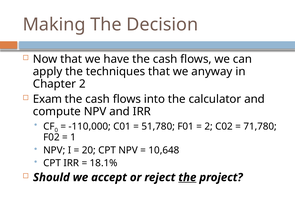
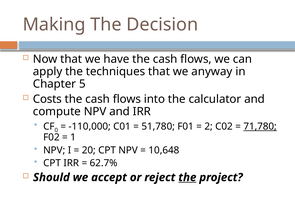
Chapter 2: 2 -> 5 (82, 84)
Exam: Exam -> Costs (47, 99)
71,780 underline: none -> present (260, 127)
18.1%: 18.1% -> 62.7% (104, 163)
